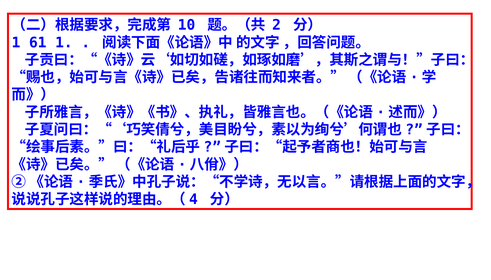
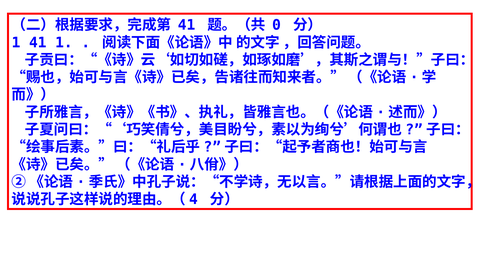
10: 10 -> 41 (187, 25)
2: 2 -> 0 (277, 25)
1 61: 61 -> 41 (38, 43)
